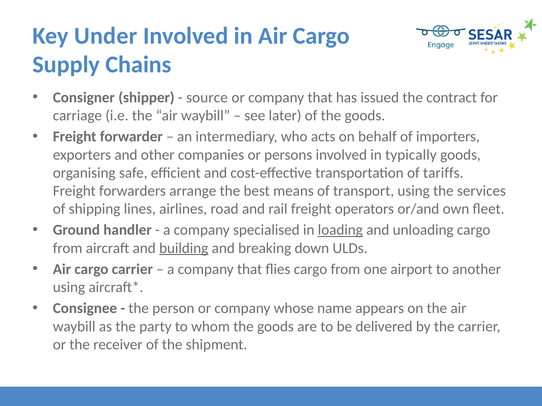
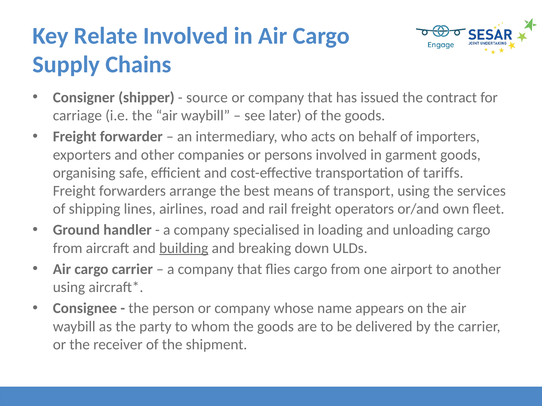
Under: Under -> Relate (106, 36)
typically: typically -> garment (411, 155)
loading underline: present -> none (340, 230)
